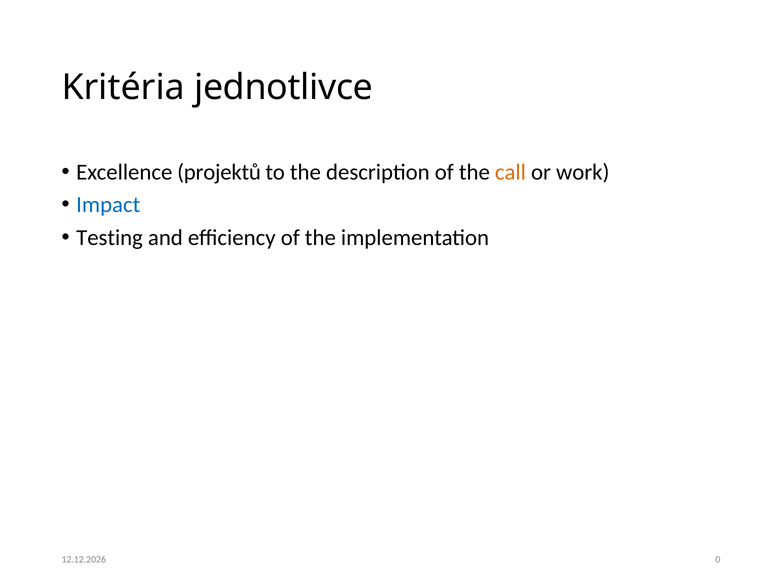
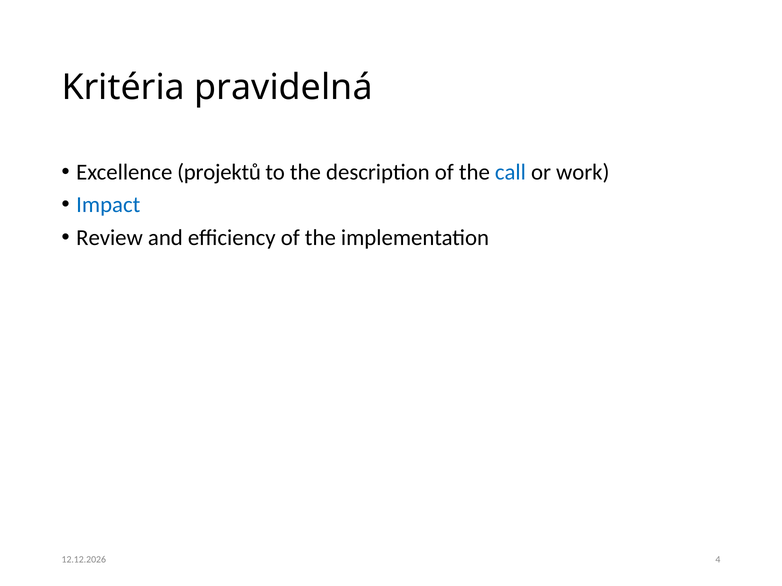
jednotlivce: jednotlivce -> pravidelná (283, 88)
call colour: orange -> blue (510, 172)
Testing: Testing -> Review (110, 238)
0: 0 -> 4 (718, 560)
